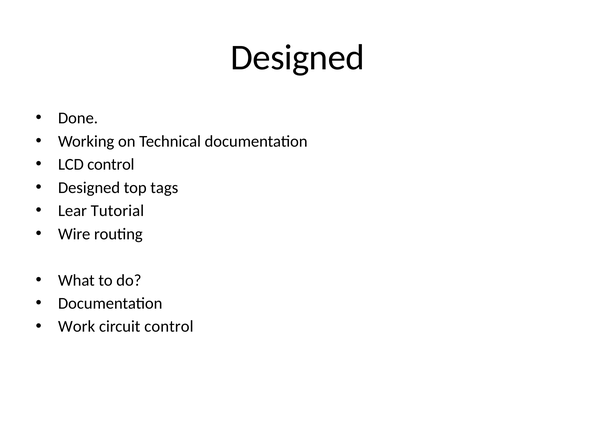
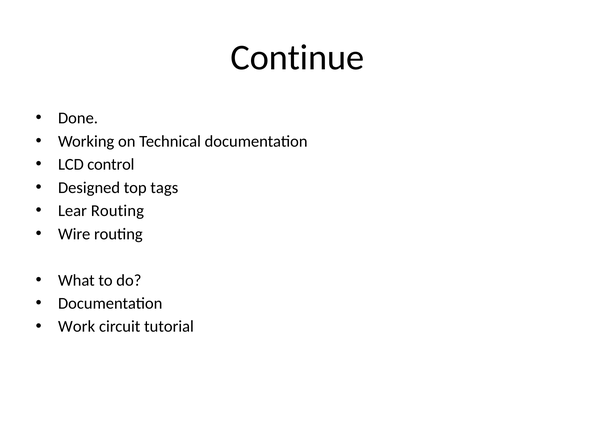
Designed: Designed -> Continue (297, 58)
Lear Tutorial: Tutorial -> Routing (117, 211)
circuit control: control -> tutorial (169, 327)
